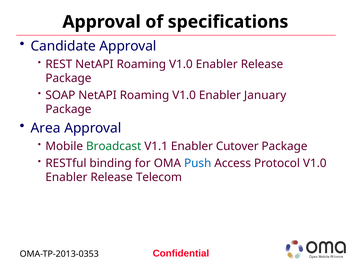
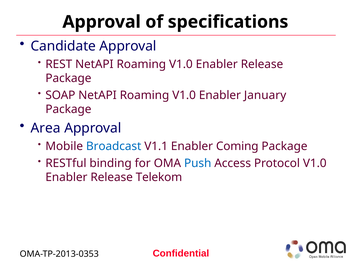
Broadcast colour: green -> blue (114, 146)
Cutover: Cutover -> Coming (237, 146)
Telecom: Telecom -> Telekom (159, 177)
